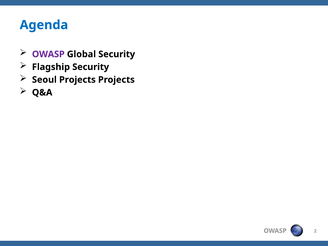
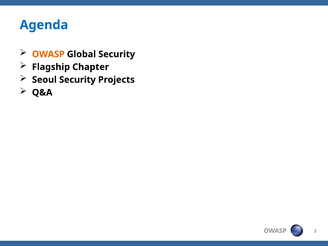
OWASP colour: purple -> orange (48, 54)
Flagship Security: Security -> Chapter (91, 67)
Seoul Projects: Projects -> Security (77, 80)
